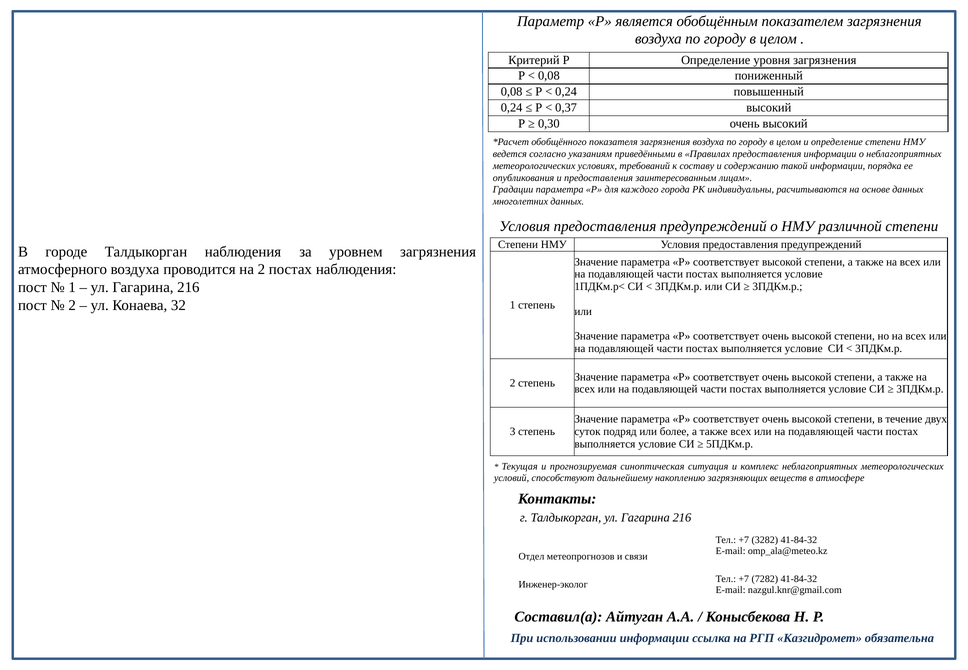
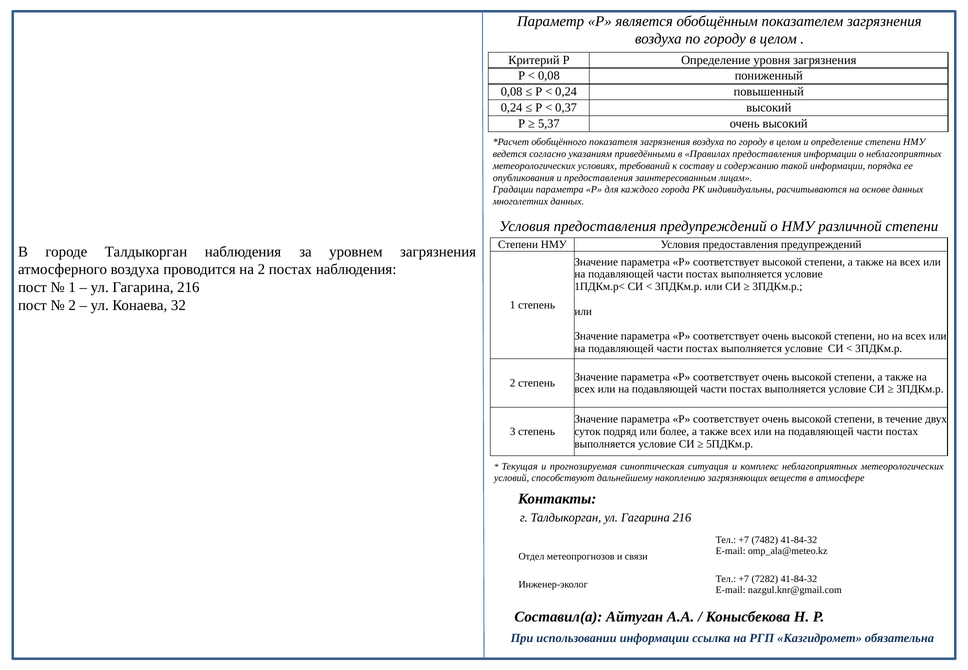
0,30: 0,30 -> 5,37 (549, 124)
3282: 3282 -> 7482 (765, 540)
